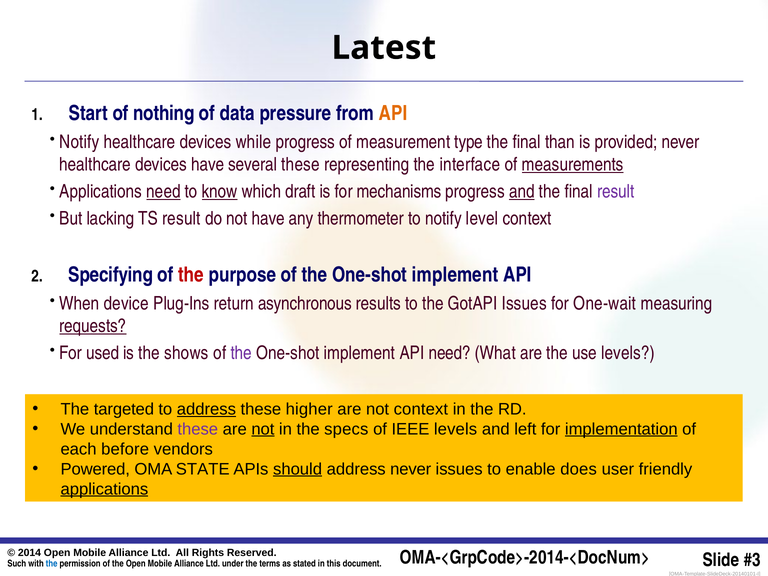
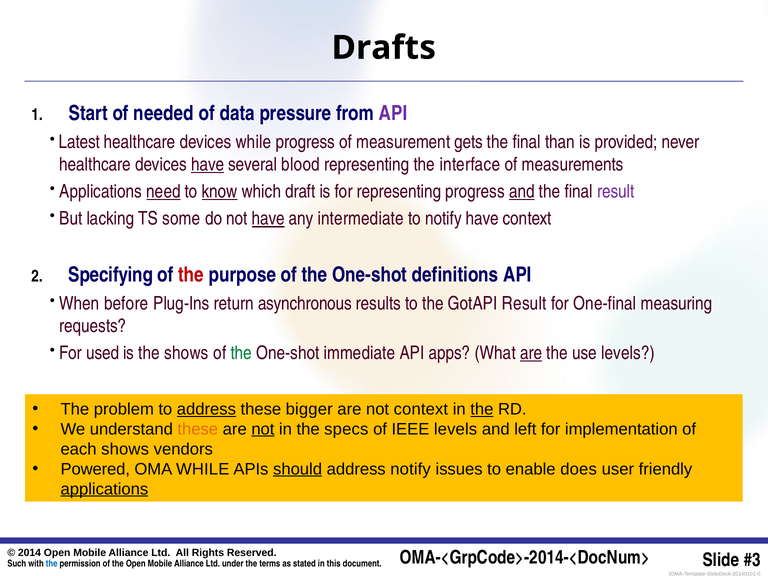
Latest: Latest -> Drafts (384, 48)
nothing: nothing -> needed (164, 114)
API colour: orange -> purple (393, 114)
Notify: Notify -> Latest (79, 142)
type: type -> gets (469, 142)
have underline: none -> present (208, 164)
several these: these -> blood (301, 164)
measurements underline: present -> none (573, 164)
for mechanisms: mechanisms -> representing (399, 192)
TS result: result -> some (181, 219)
have underline: none -> present (268, 219)
thermometer: thermometer -> intermediate (361, 219)
notify level: level -> have (482, 219)
implement: implement -> definitions (455, 275)
device: device -> before (126, 303)
GotAPI Issues: Issues -> Result (524, 303)
One-wait: One-wait -> One-final (605, 303)
requests underline: present -> none (93, 326)
the colour: purple -> green (241, 353)
implement: implement -> immediate (359, 353)
API need: need -> apps (450, 353)
are underline: none -> present (531, 353)
targeted: targeted -> problem (124, 409)
higher: higher -> bigger (309, 409)
the underline: none -> present (482, 409)
these colour: purple -> orange (198, 429)
implementation underline: present -> none (621, 429)
each before: before -> shows (125, 449)
OMA STATE: STATE -> WHILE (203, 469)
address never: never -> notify (411, 469)
